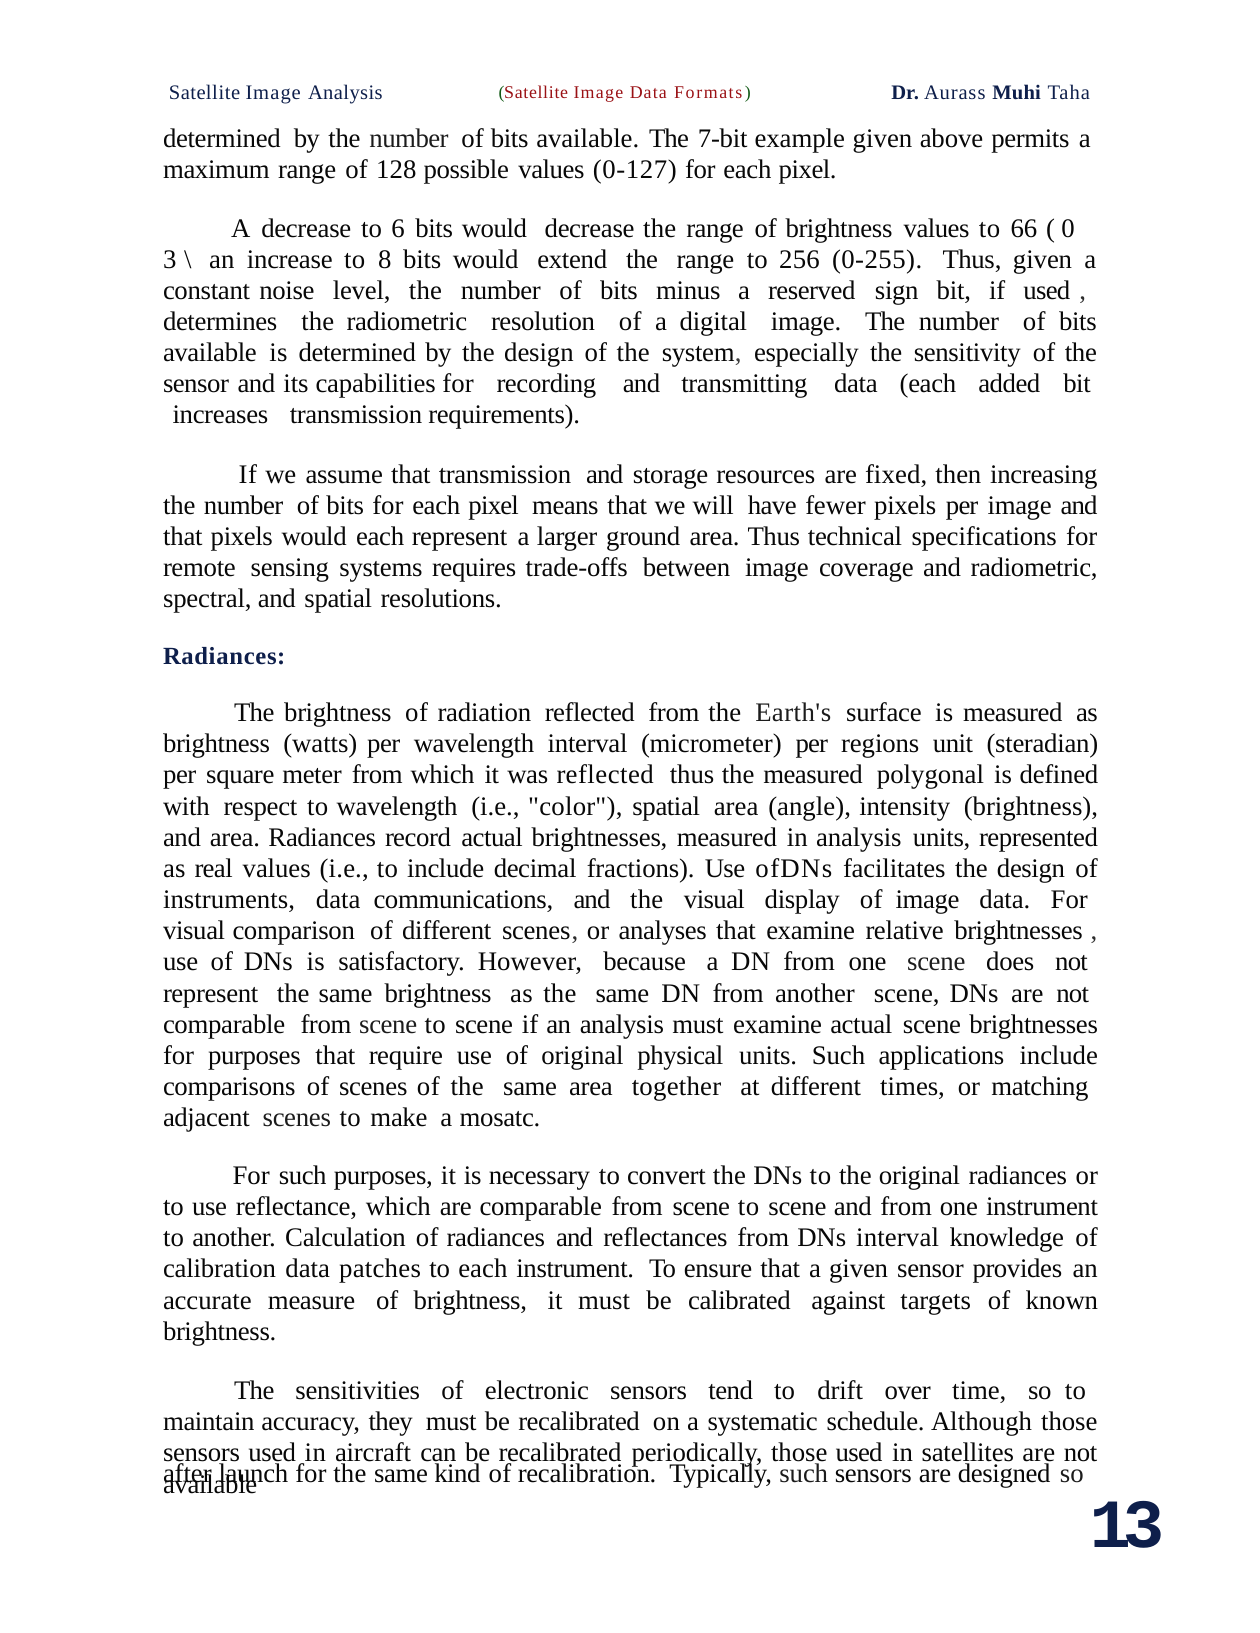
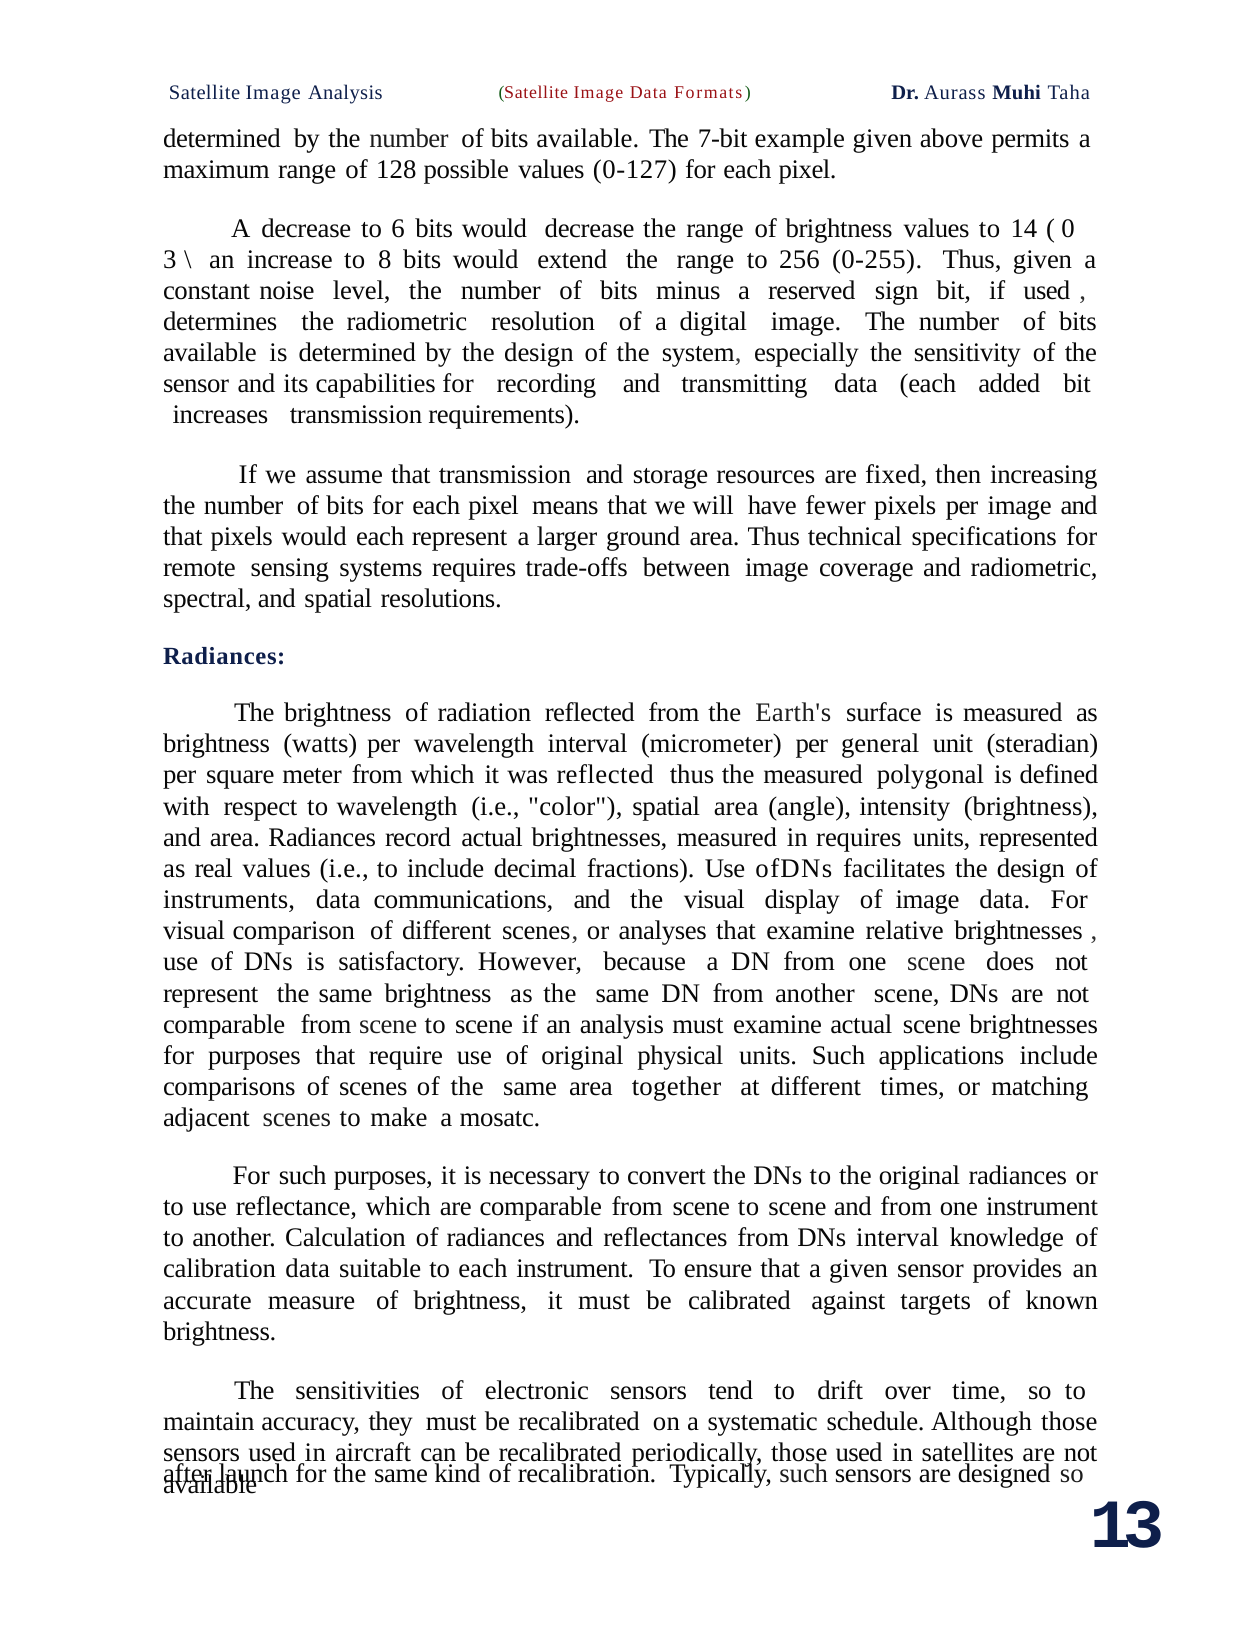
66: 66 -> 14 (1024, 228)
regions: regions -> general (880, 744)
in analysis: analysis -> requires (859, 837)
patches: patches -> suitable (380, 1269)
